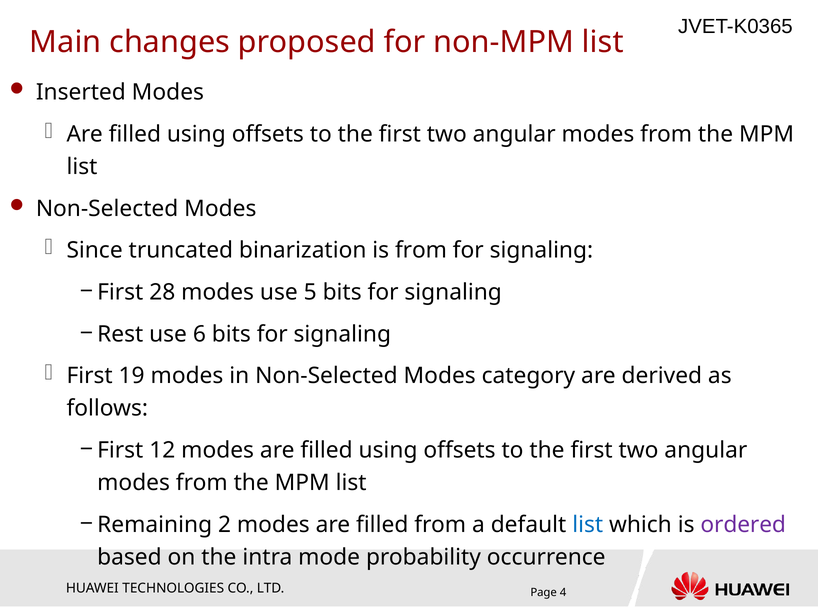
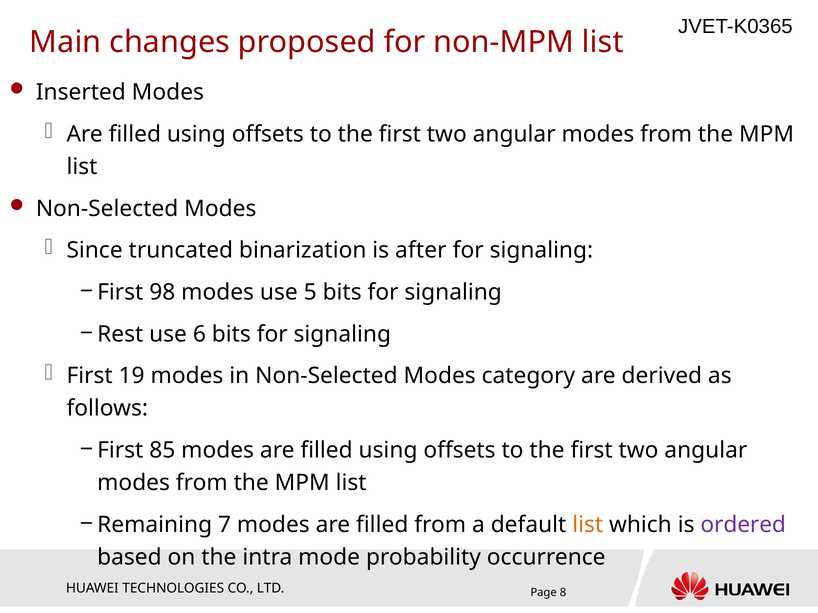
is from: from -> after (421, 251)
28: 28 -> 98 (162, 292)
12: 12 -> 85 (162, 451)
2: 2 -> 7 (225, 525)
list colour: blue -> orange (588, 525)
4: 4 -> 8 (563, 593)
